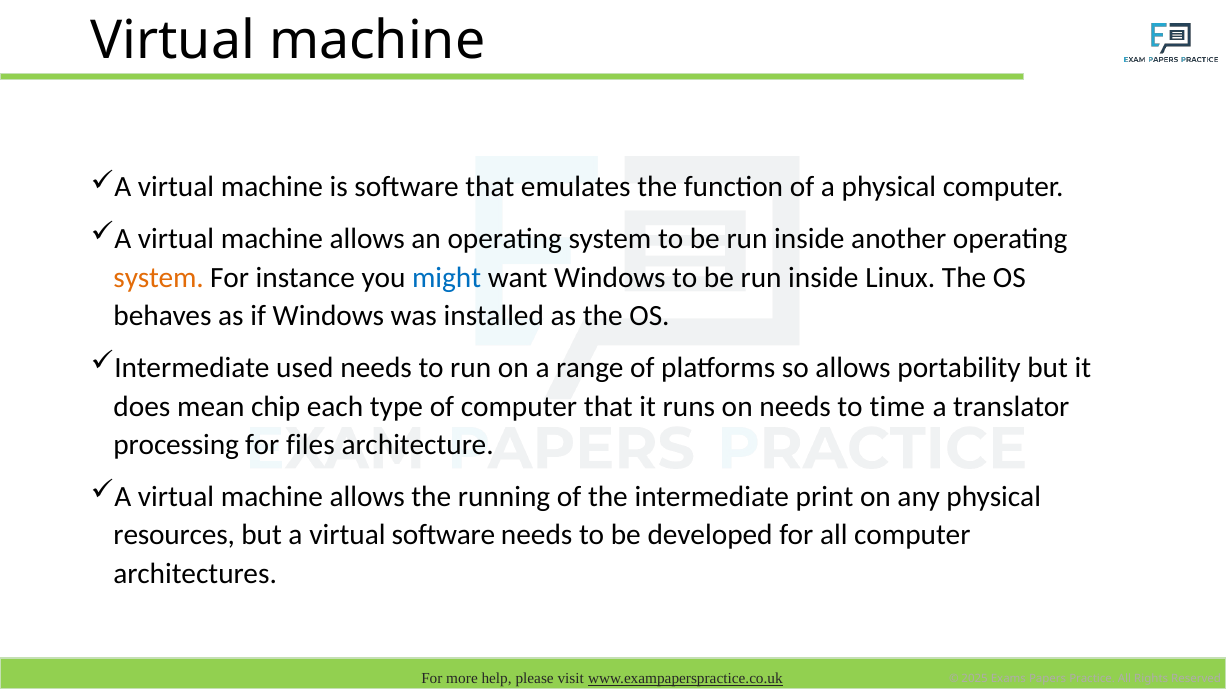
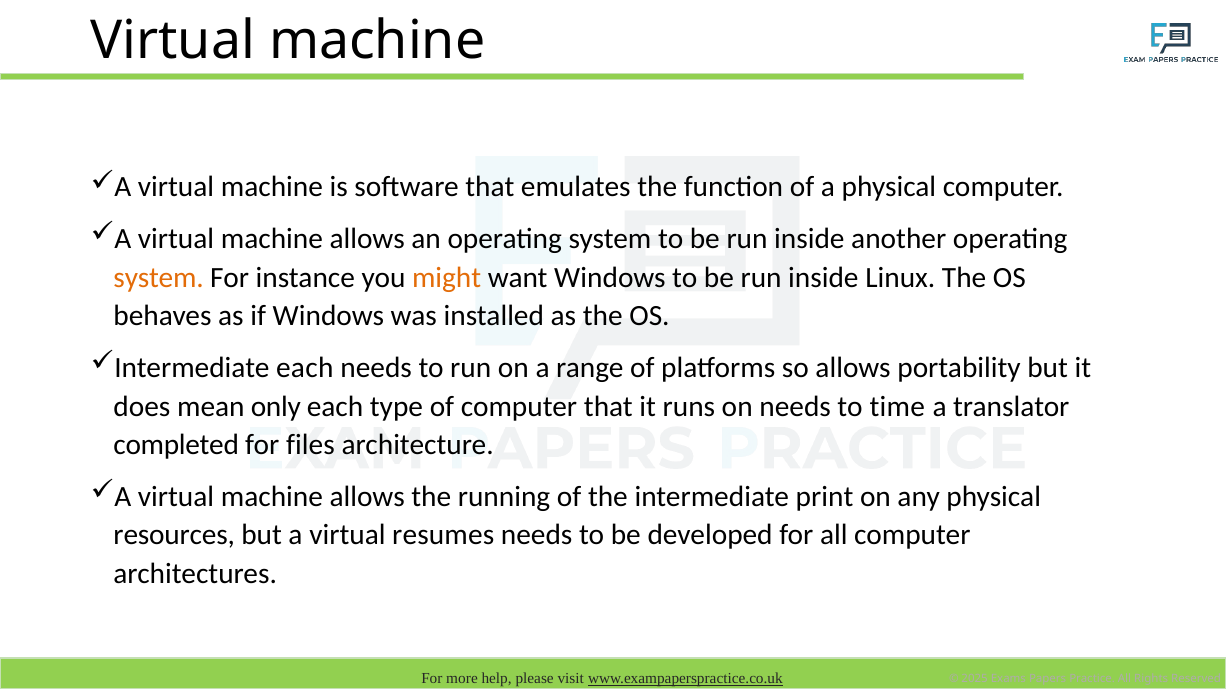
might colour: blue -> orange (447, 278)
Intermediate used: used -> each (305, 368)
chip: chip -> only (276, 407)
processing: processing -> completed (176, 445)
virtual software: software -> resumes (443, 536)
